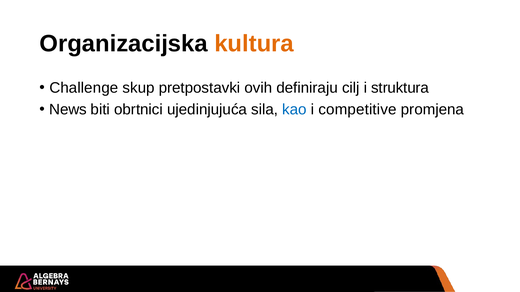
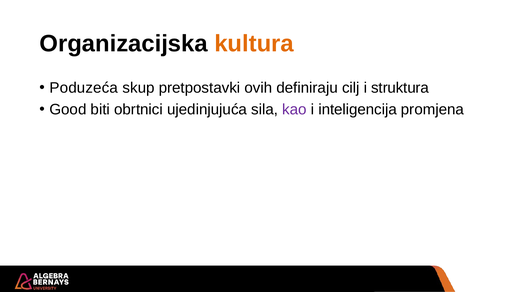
Challenge: Challenge -> Poduzeća (84, 88)
News: News -> Good (68, 110)
kao colour: blue -> purple (295, 110)
competitive: competitive -> inteligencija (358, 110)
